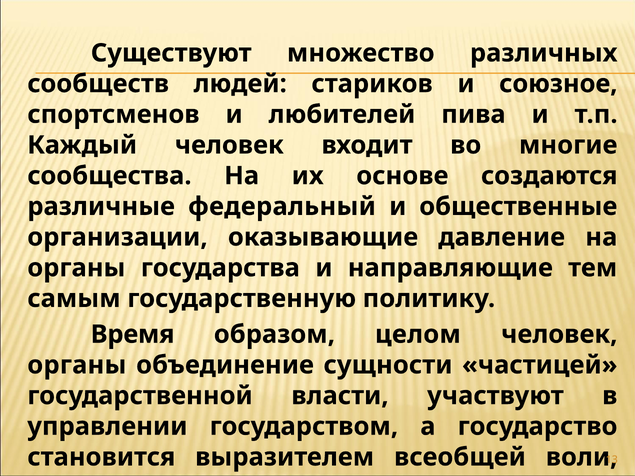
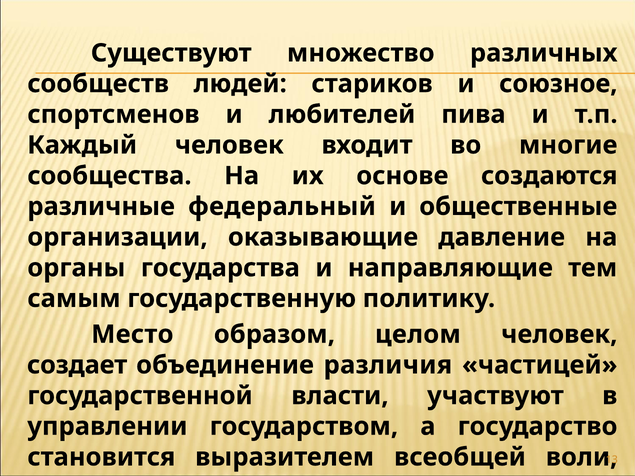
Время: Время -> Место (132, 335)
органы: органы -> создает (77, 365)
сущности: сущности -> различия (388, 365)
